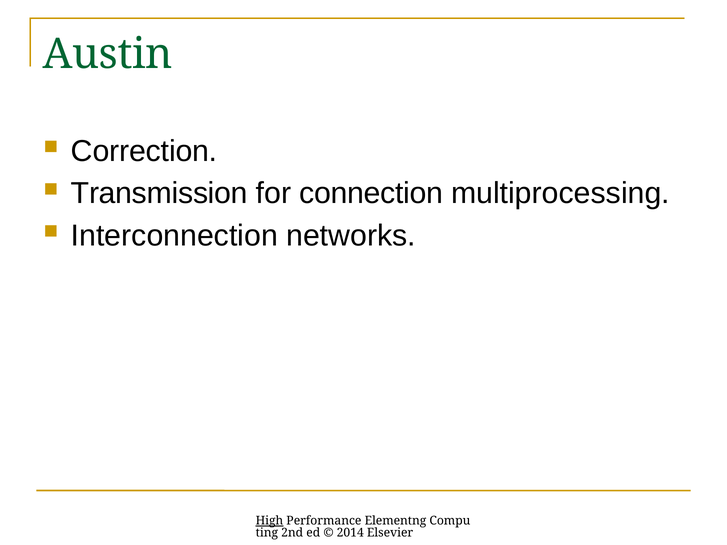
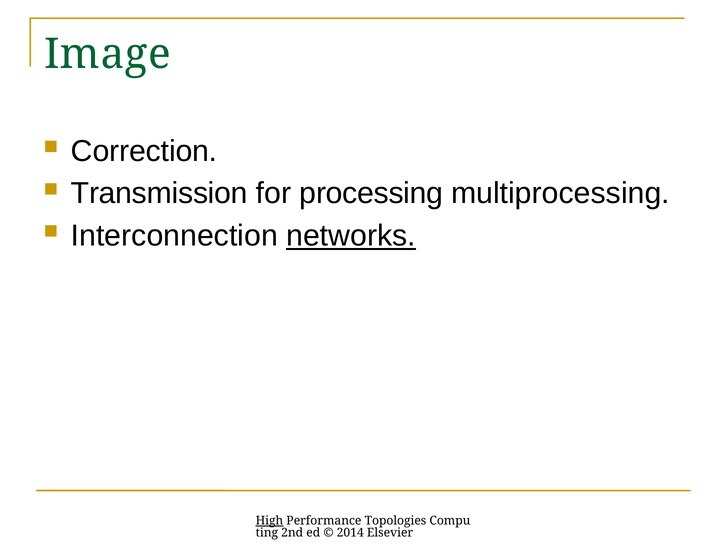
Austin: Austin -> Image (107, 54)
connection: connection -> processing (371, 194)
networks underline: none -> present (351, 236)
Elementng: Elementng -> Topologies (395, 521)
